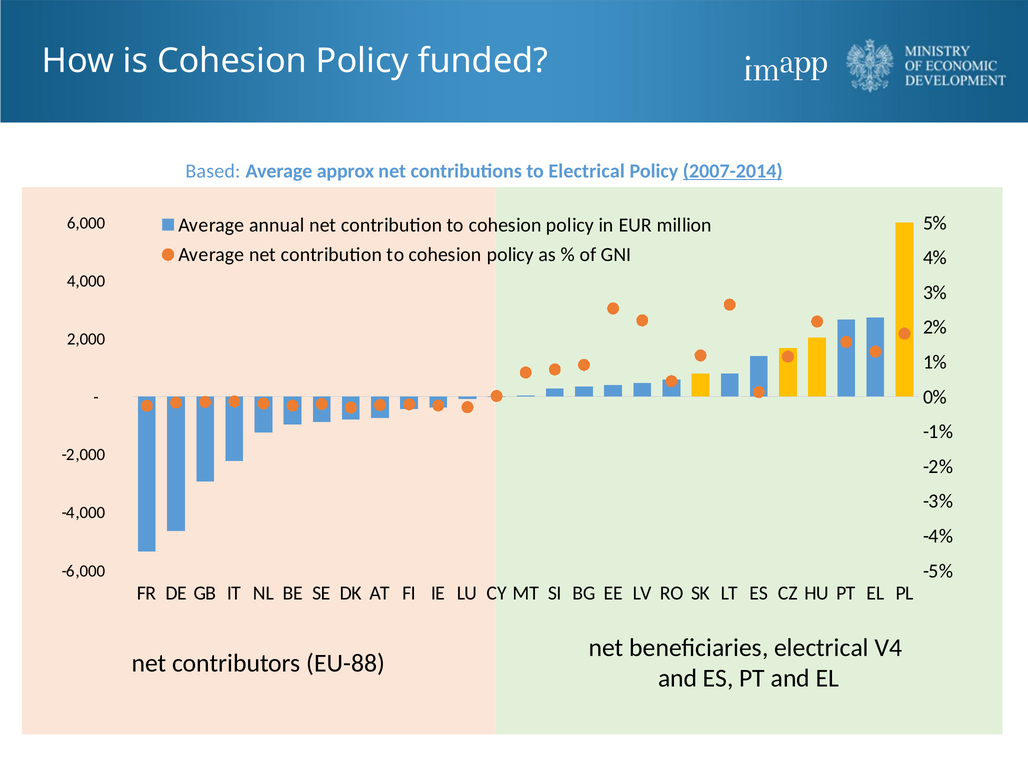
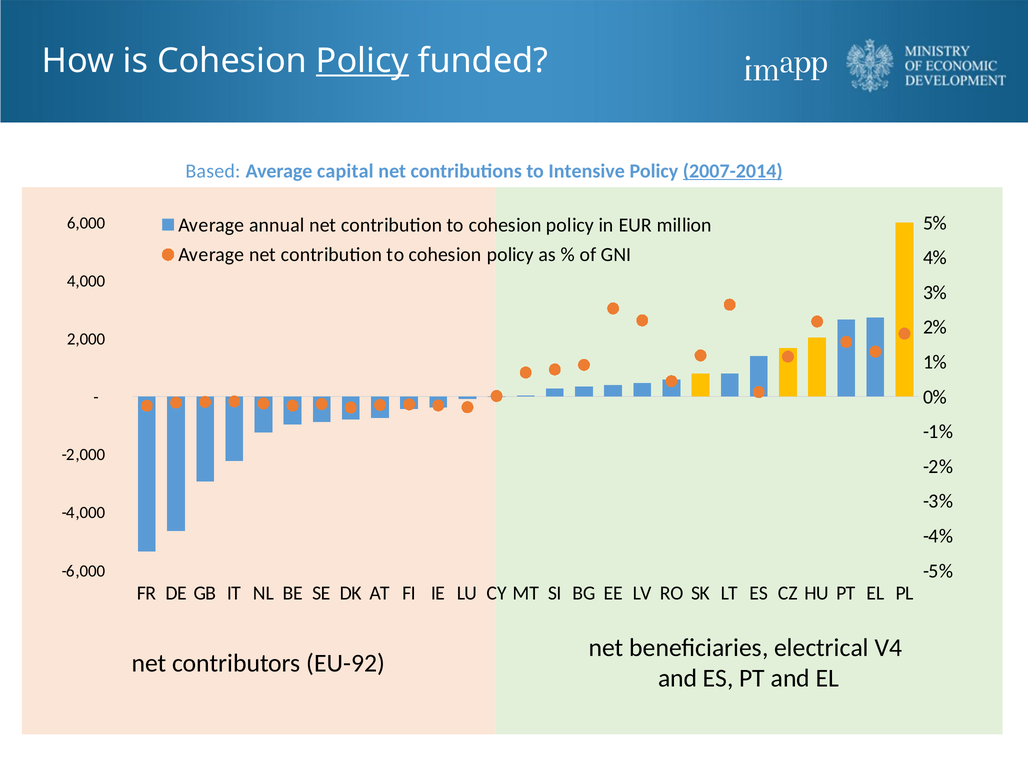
Policy underline: none -> present (362, 61)
approx: approx -> capital (345, 171)
to Electrical: Electrical -> Intensive (587, 171)
EU-88: EU-88 -> EU-92 (346, 663)
